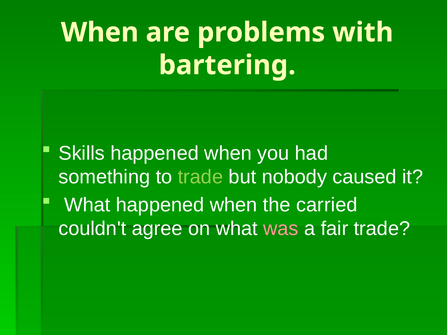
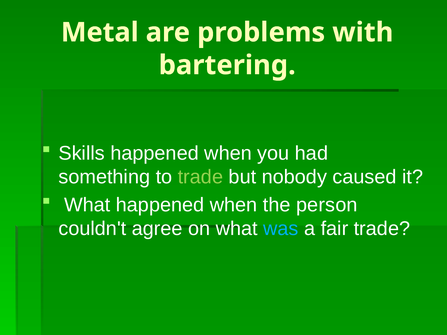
When: When -> Metal (100, 32)
carried: carried -> person (327, 205)
was colour: pink -> light blue (281, 229)
